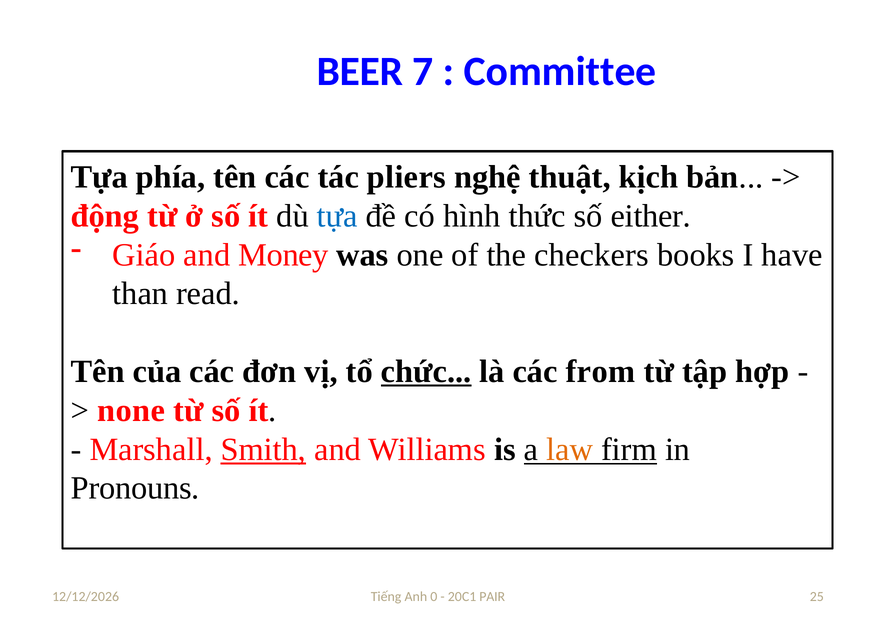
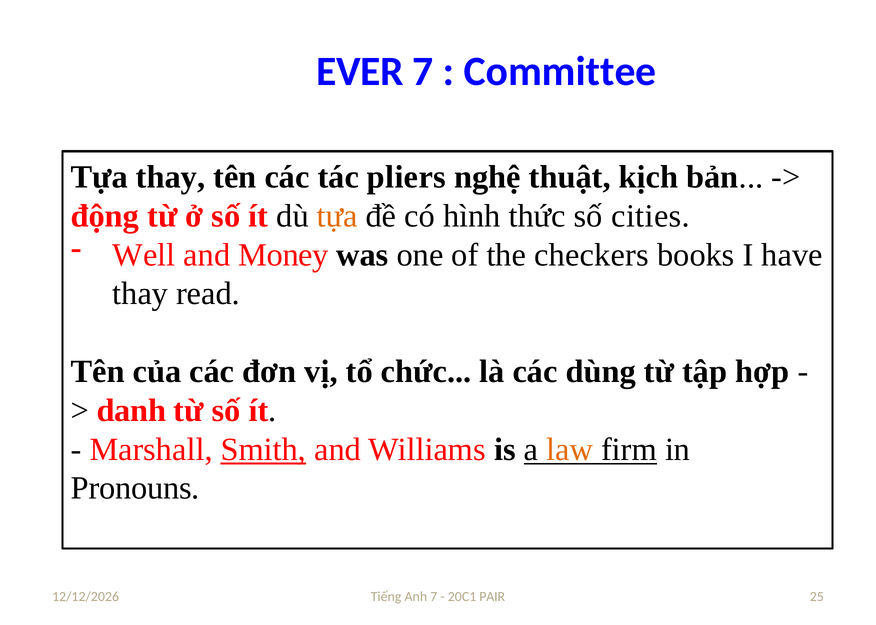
BEER: BEER -> EVER (360, 72)
Tựa phía: phía -> thay (171, 177)
tựa colour: blue -> orange (337, 216)
either: either -> cities (651, 216)
Giáo: Giáo -> Well (144, 255)
than: than -> thay (140, 294)
chức underline: present -> none (426, 372)
from: from -> dùng (601, 372)
none: none -> danh (131, 411)
Anh 0: 0 -> 7 (434, 598)
